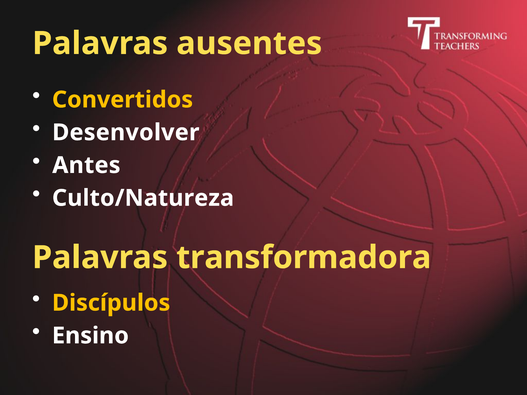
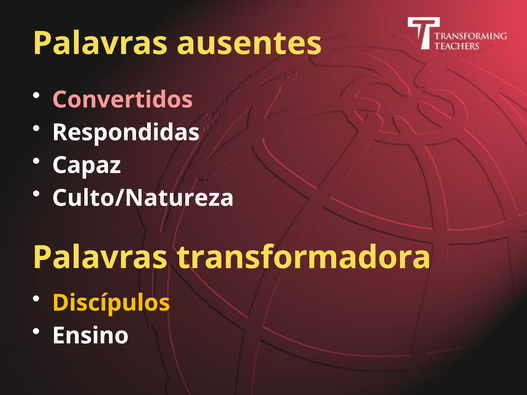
Convertidos colour: yellow -> pink (123, 100)
Desenvolver: Desenvolver -> Respondidas (126, 133)
Antes: Antes -> Capaz (87, 165)
